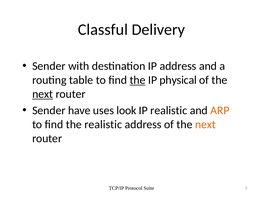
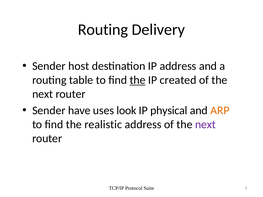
Classful: Classful -> Routing (103, 30)
with: with -> host (79, 66)
physical: physical -> created (178, 80)
next underline: present -> none (43, 94)
IP realistic: realistic -> physical (169, 111)
next colour: orange -> purple (205, 125)
